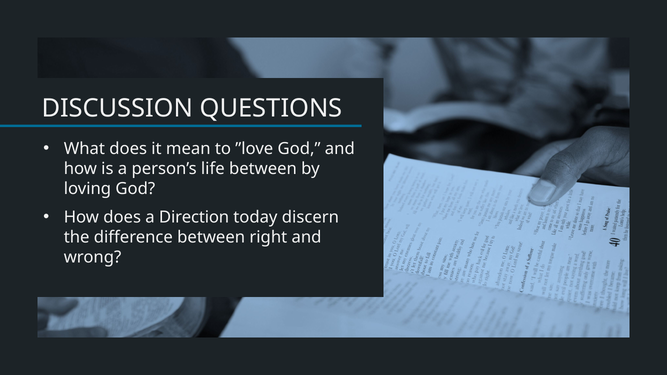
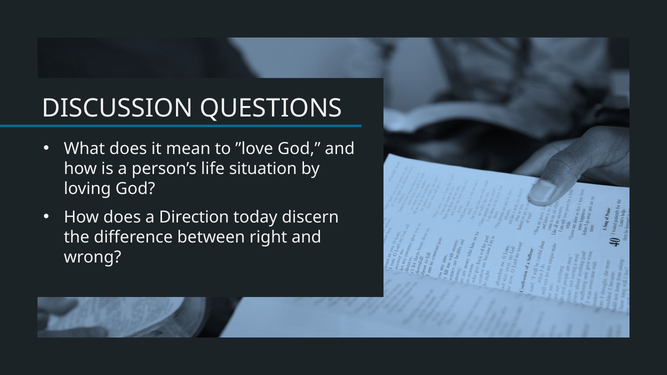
life between: between -> situation (263, 169)
